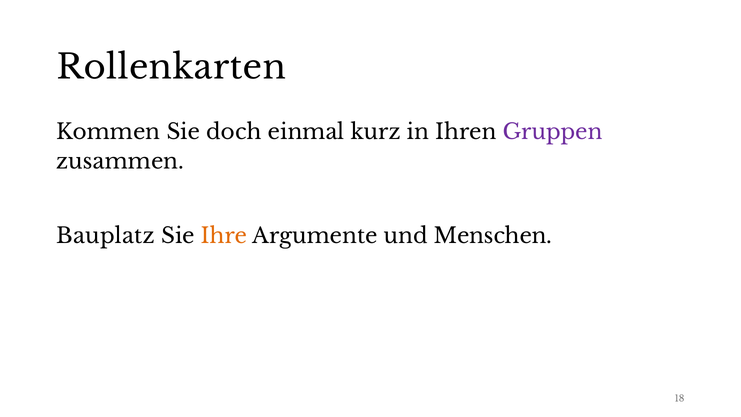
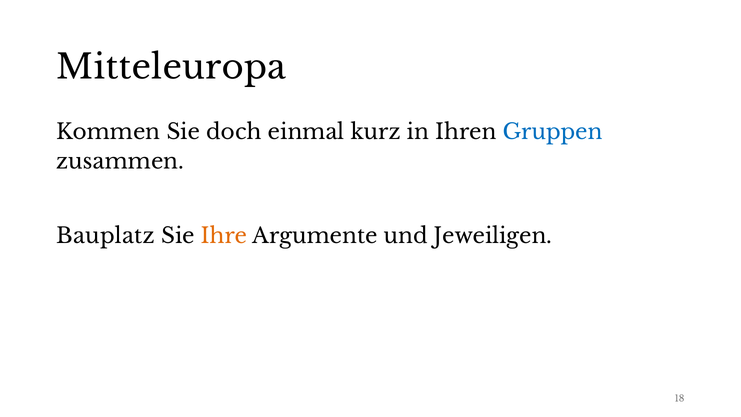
Rollenkarten: Rollenkarten -> Mitteleuropa (171, 68)
Gruppen colour: purple -> blue (553, 132)
Menschen: Menschen -> Jeweiligen (493, 236)
